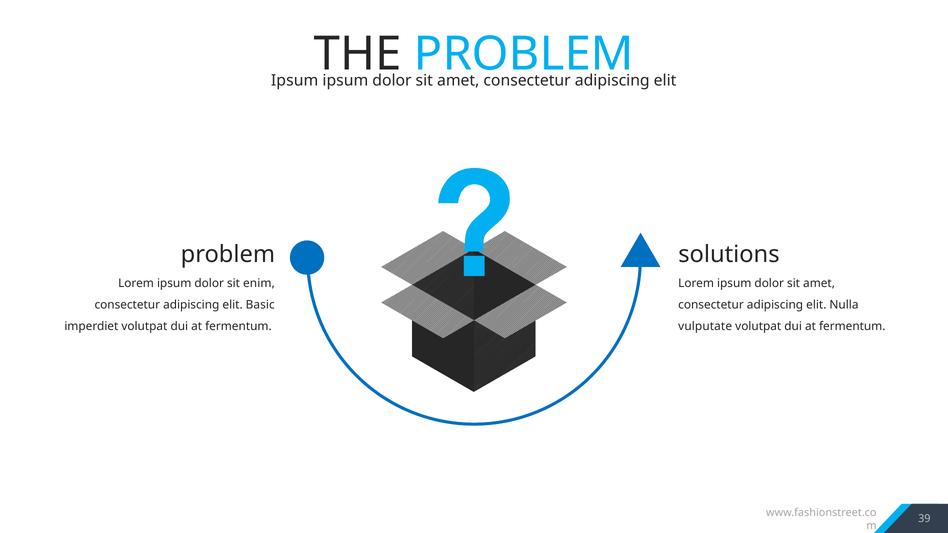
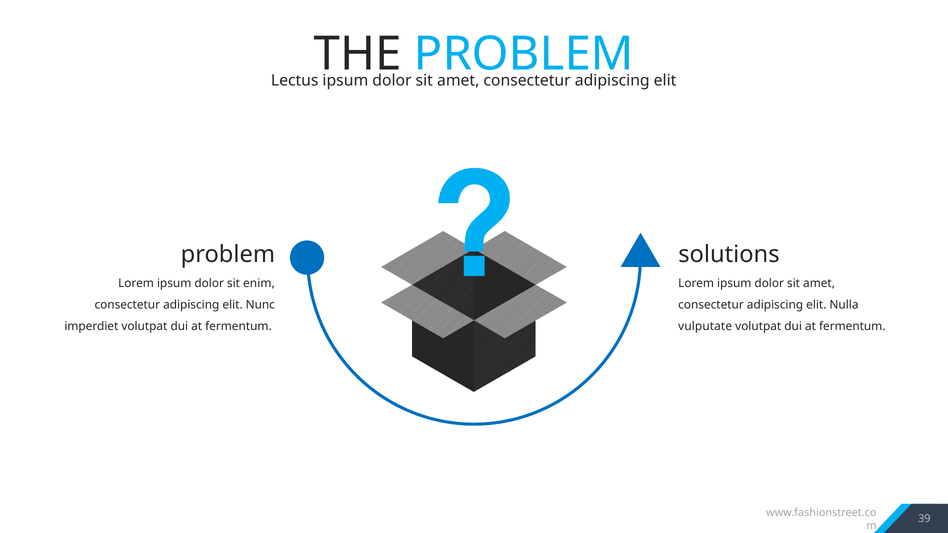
Ipsum: Ipsum -> Lectus (295, 80)
Basic: Basic -> Nunc (260, 305)
